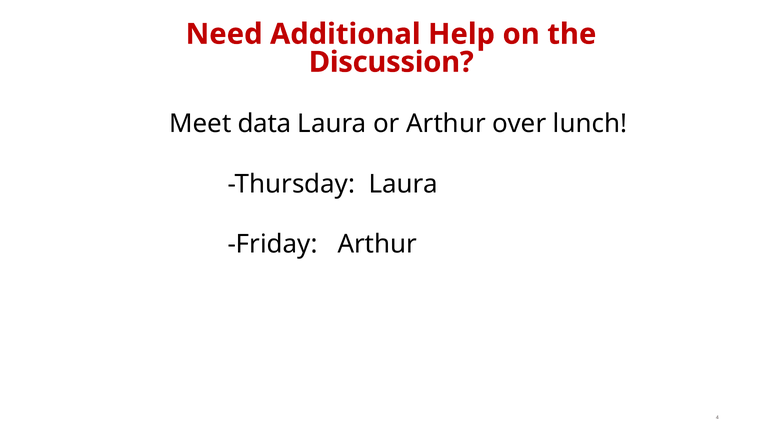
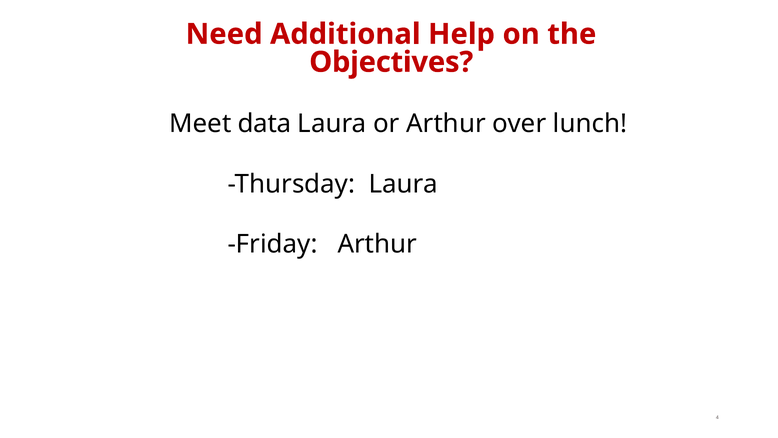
Discussion: Discussion -> Objectives (391, 62)
